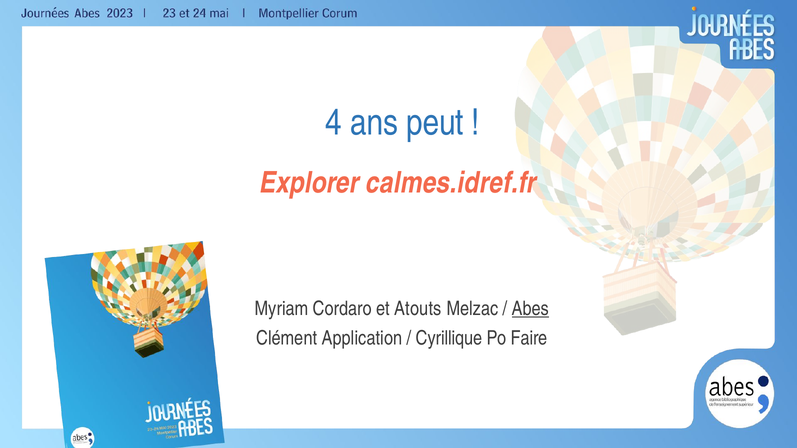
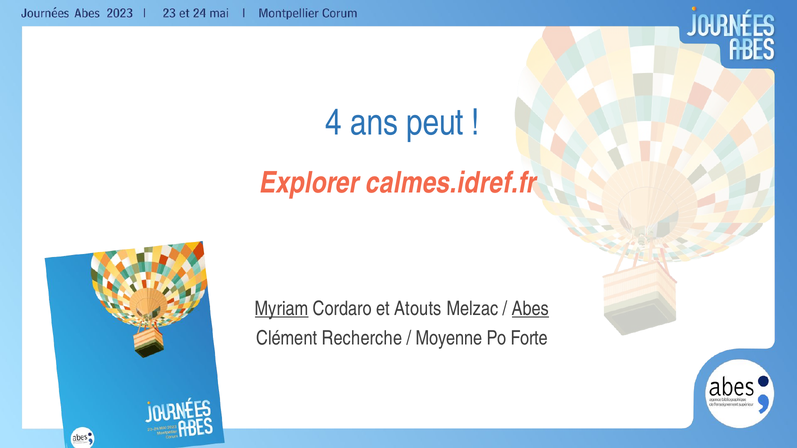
Myriam underline: none -> present (282, 309)
Application: Application -> Recherche (362, 338)
Cyrillique: Cyrillique -> Moyenne (449, 338)
Faire: Faire -> Forte (529, 338)
